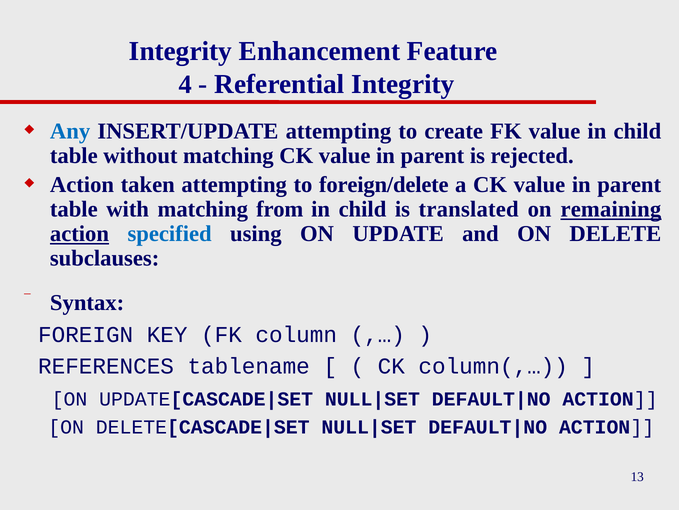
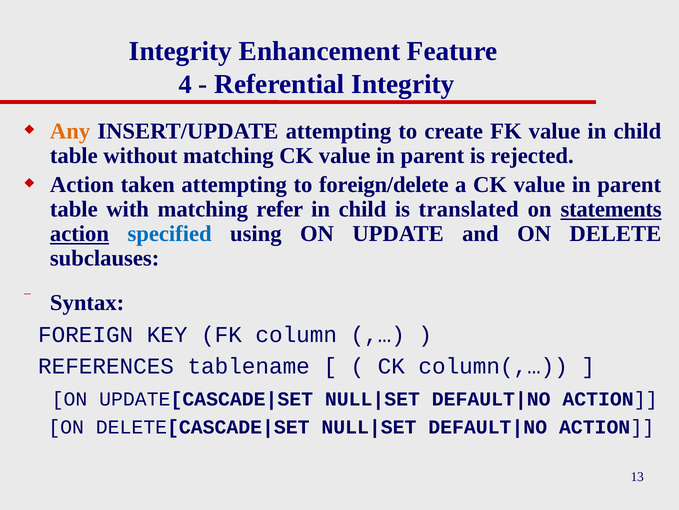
Any colour: blue -> orange (70, 131)
from: from -> refer (280, 209)
remaining: remaining -> statements (611, 209)
